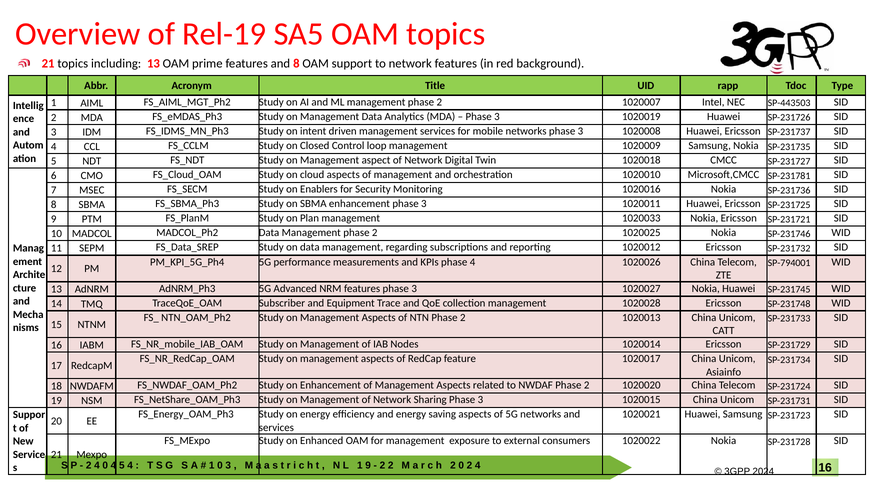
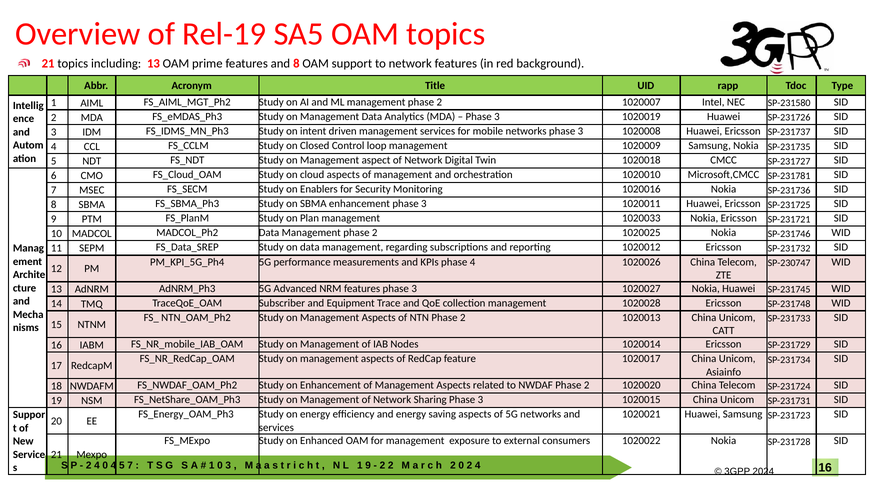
SP-443503: SP-443503 -> SP-231580 (789, 103)
SP-794001: SP-794001 -> SP-230747 (789, 263)
5 4: 4 -> 7 (130, 465)
